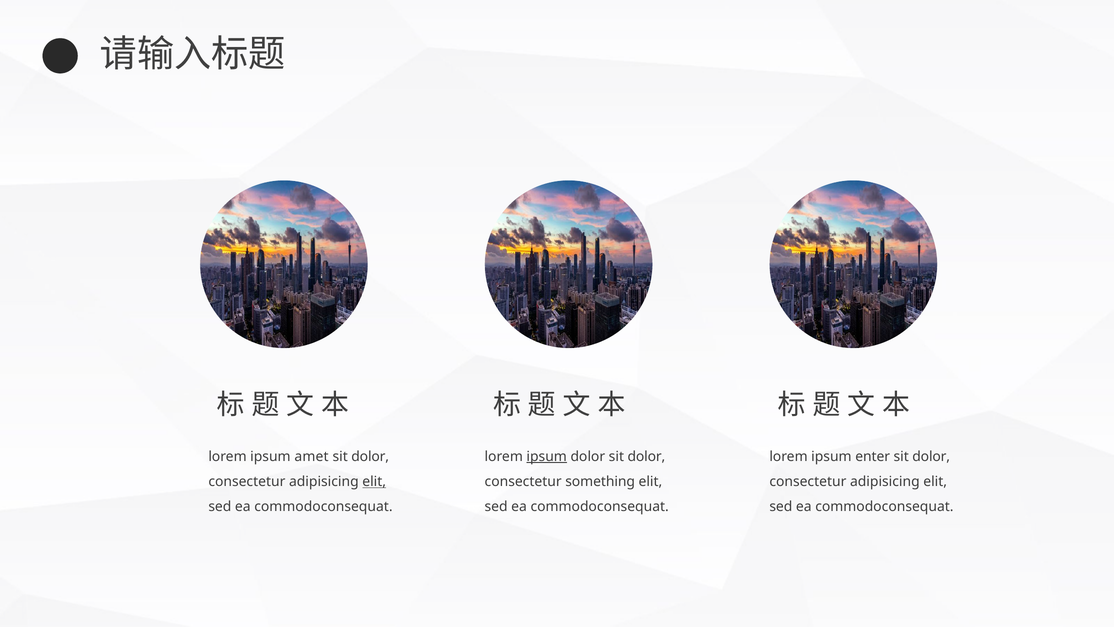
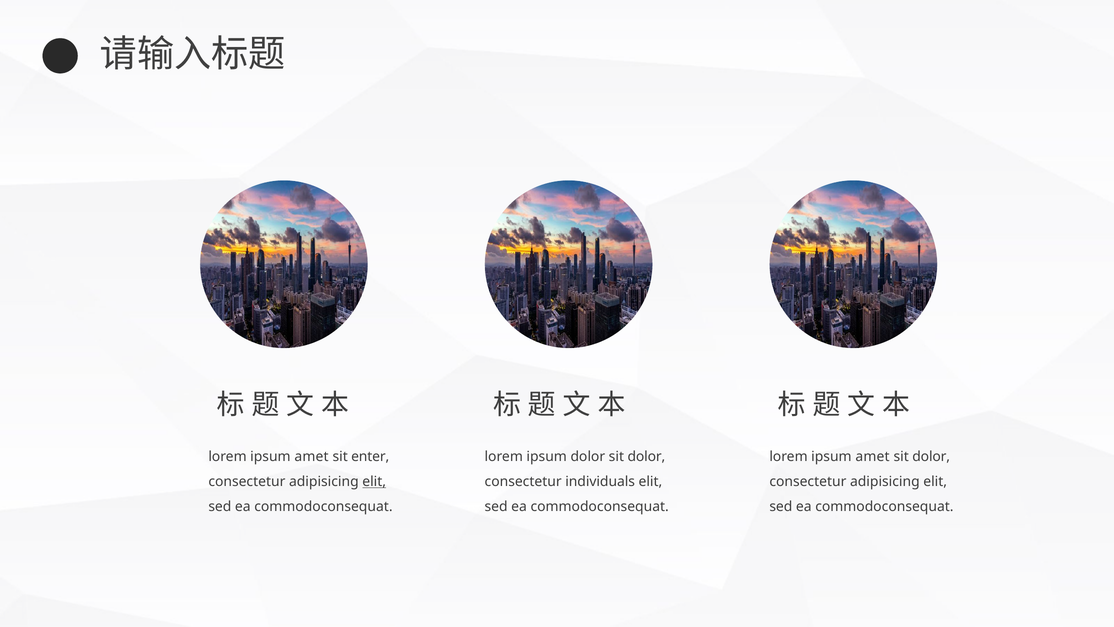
dolor: dolor -> enter (370, 456)
ipsum underline: present -> none (547, 456)
enter: enter -> amet (873, 456)
something: something -> individuals (600, 481)
